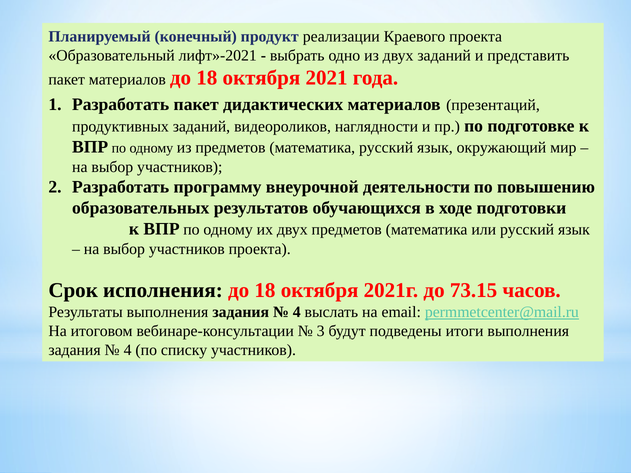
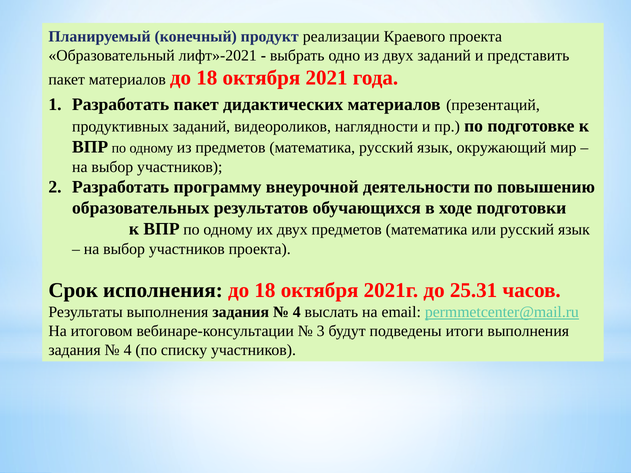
73.15: 73.15 -> 25.31 (474, 290)
